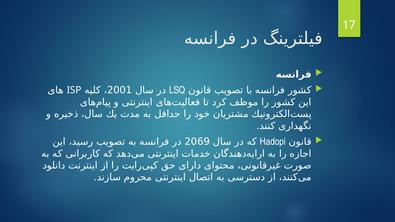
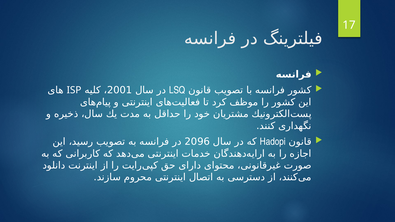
2069: 2069 -> 2096 (197, 142)
